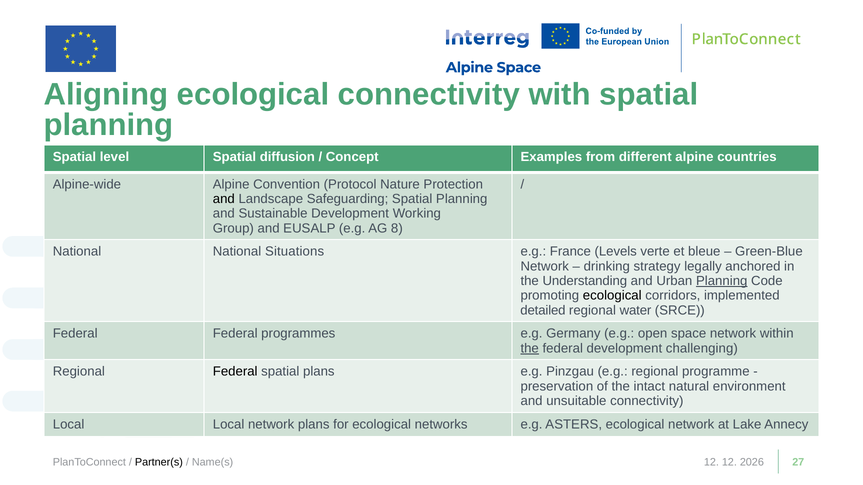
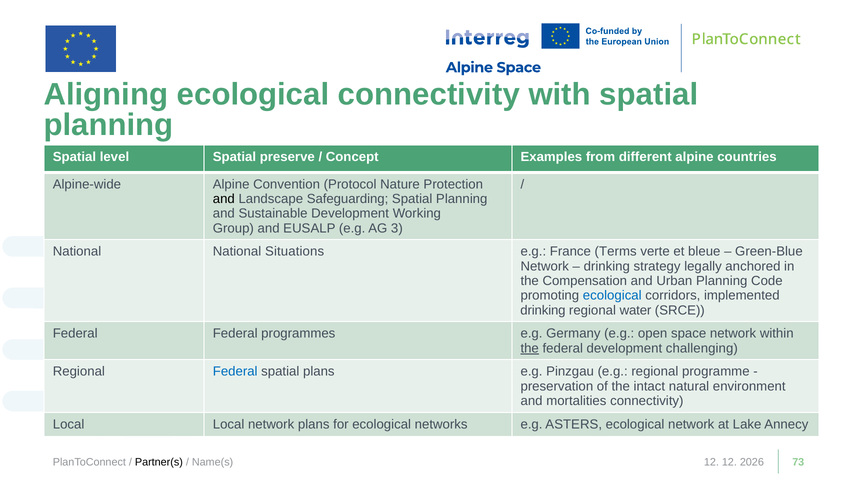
diffusion: diffusion -> preserve (287, 157)
8: 8 -> 3 (397, 228)
Levels: Levels -> Terms (616, 252)
Understanding: Understanding -> Compensation (585, 281)
Planning underline: present -> none (722, 281)
ecological colour: black -> blue (612, 296)
detailed: detailed -> drinking (543, 311)
Federal colour: black -> blue (235, 372)
unsuitable: unsuitable -> mortalities (576, 401)
27: 27 -> 73 (798, 463)
